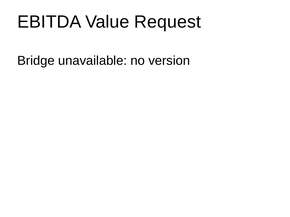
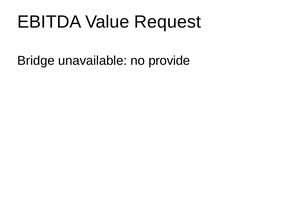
version: version -> provide (169, 61)
